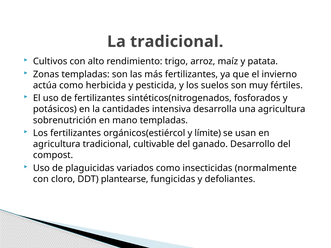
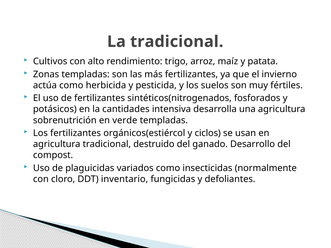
mano: mano -> verde (125, 120)
límite: límite -> ciclos (208, 133)
cultivable: cultivable -> destruido (154, 144)
plantearse: plantearse -> inventario (125, 179)
